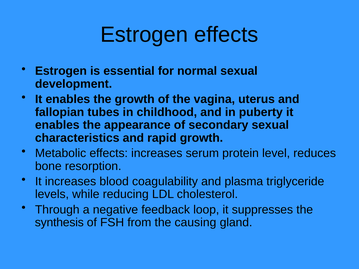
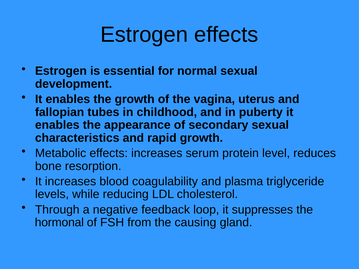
synthesis: synthesis -> hormonal (59, 223)
